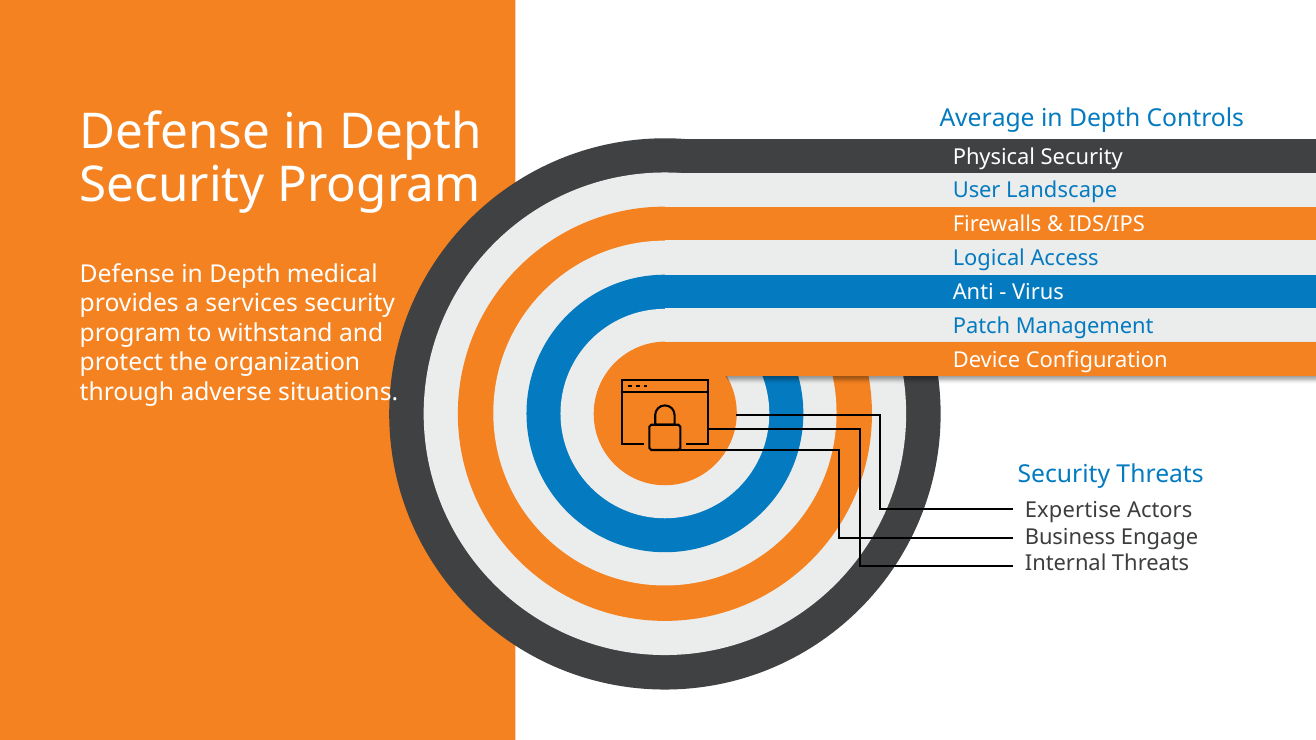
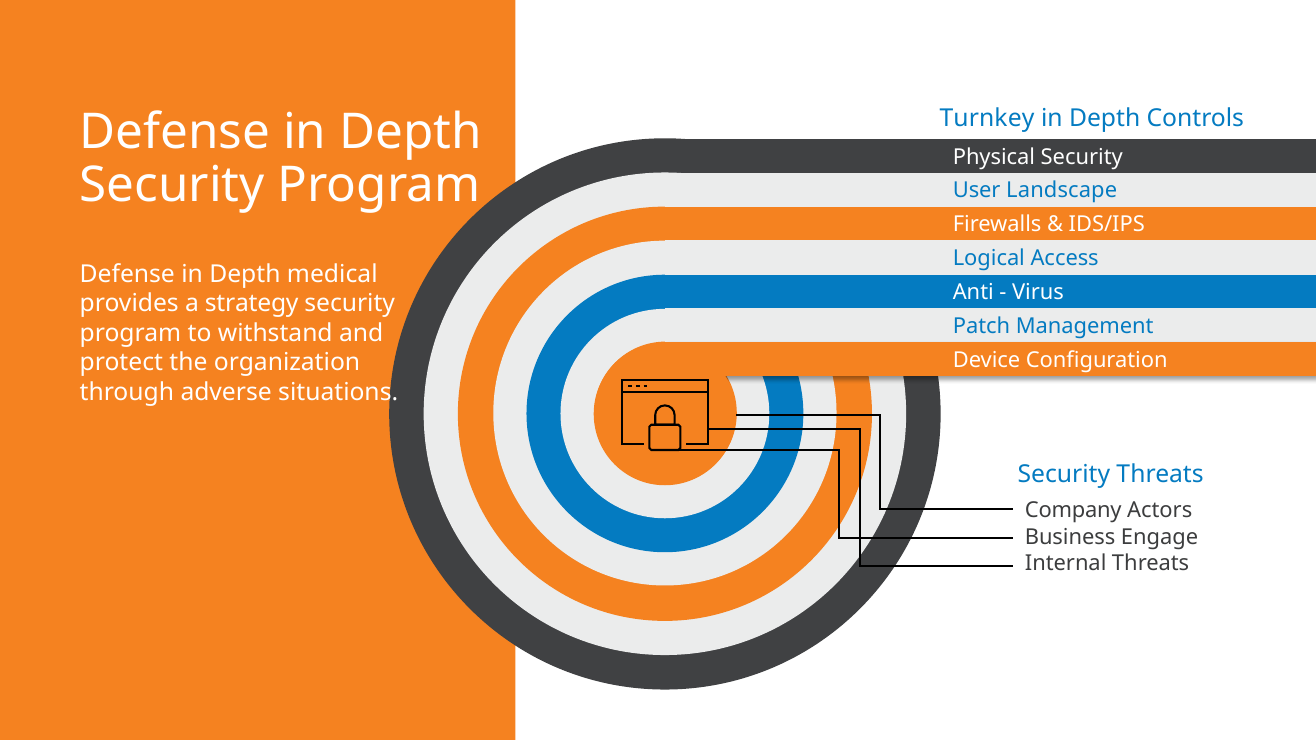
Average: Average -> Turnkey (987, 118)
services: services -> strategy (252, 304)
Expertise: Expertise -> Company (1073, 511)
